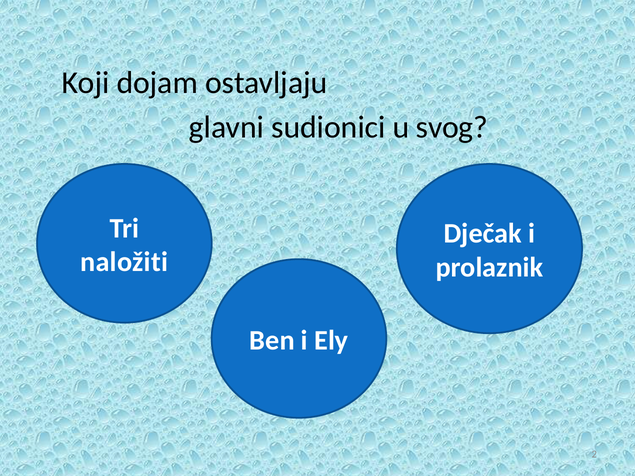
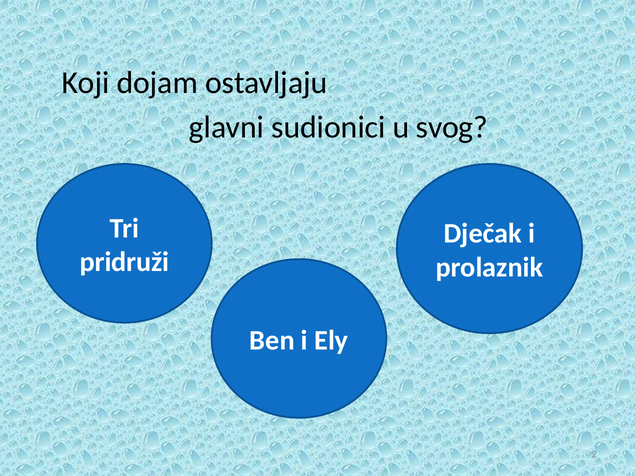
naložiti: naložiti -> pridruži (124, 262)
